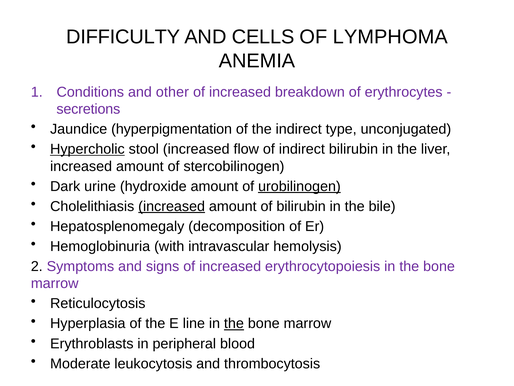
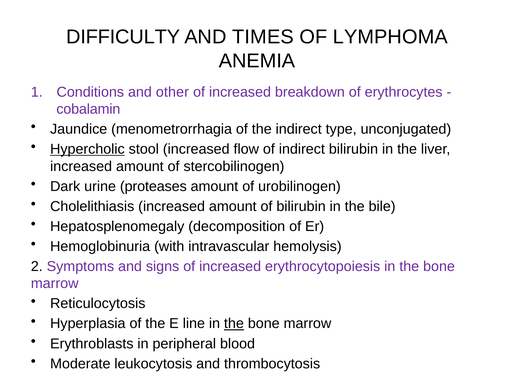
CELLS: CELLS -> TIMES (263, 37)
secretions: secretions -> cobalamin (88, 109)
hyperpigmentation: hyperpigmentation -> menometrorrhagia (172, 129)
hydroxide: hydroxide -> proteases (153, 186)
urobilinogen underline: present -> none (299, 186)
increased underline: present -> none (172, 206)
